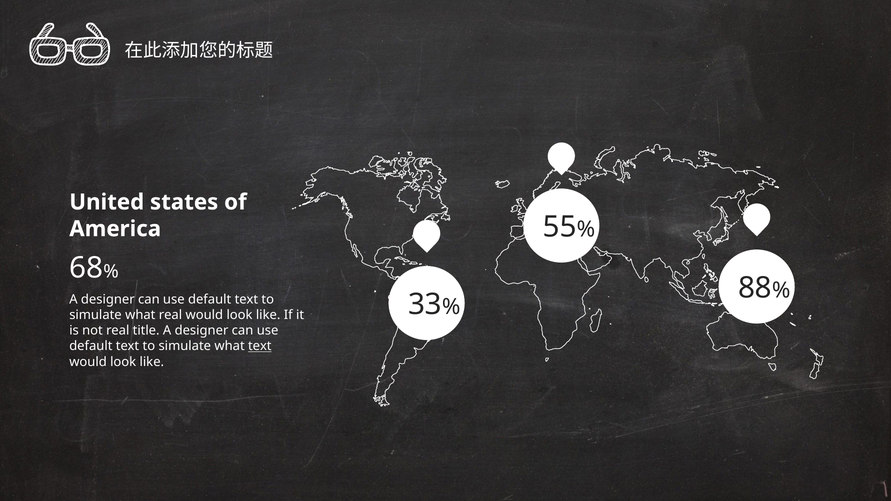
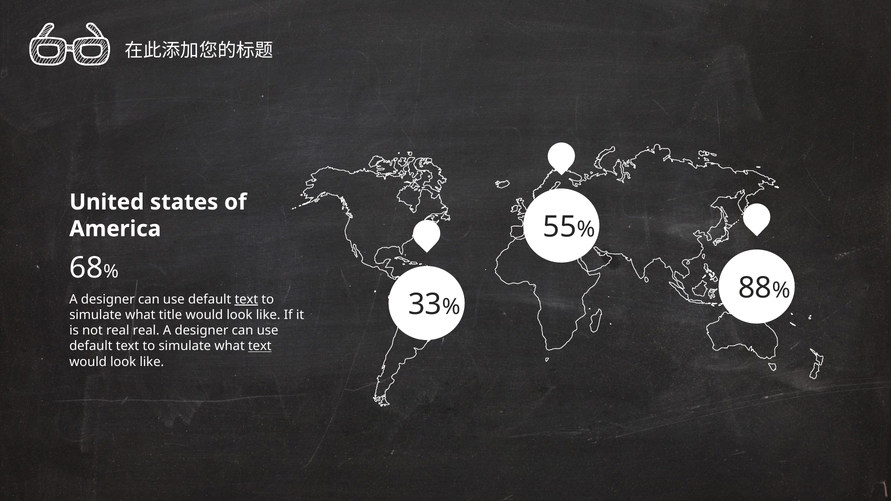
text underline: none -> present (246, 299)
what real: real -> title (170, 315)
real title: title -> real (146, 331)
